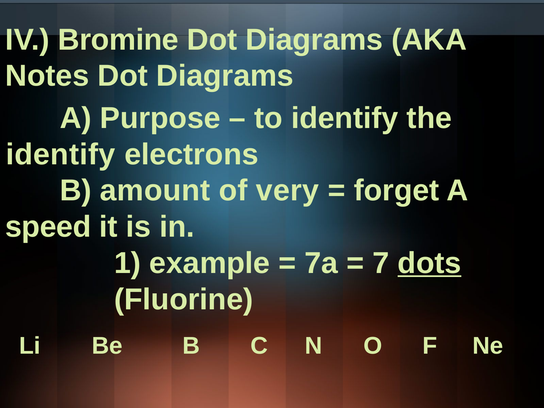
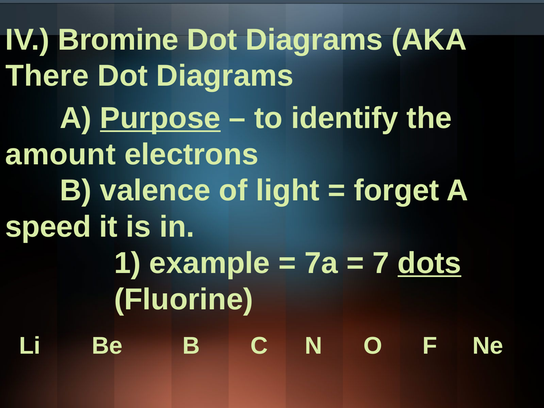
Notes: Notes -> There (47, 76)
Purpose underline: none -> present (160, 118)
identify: identify -> amount (61, 154)
amount: amount -> valence (155, 191)
very: very -> light (288, 191)
